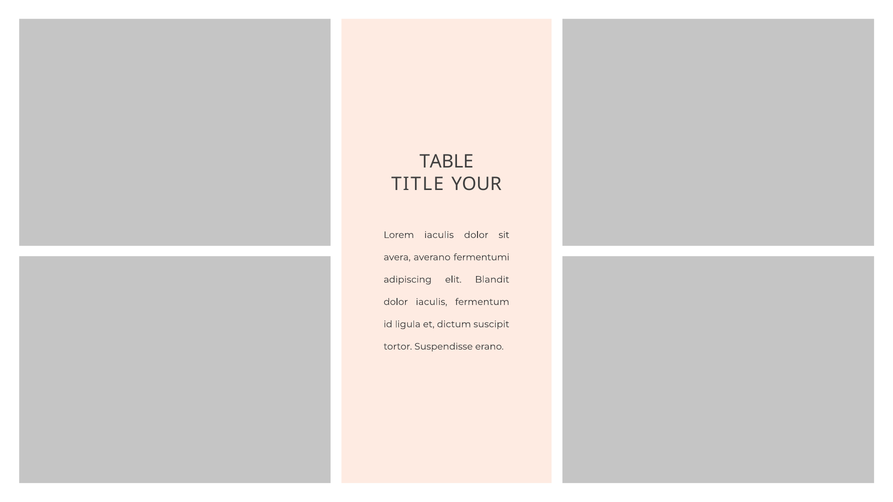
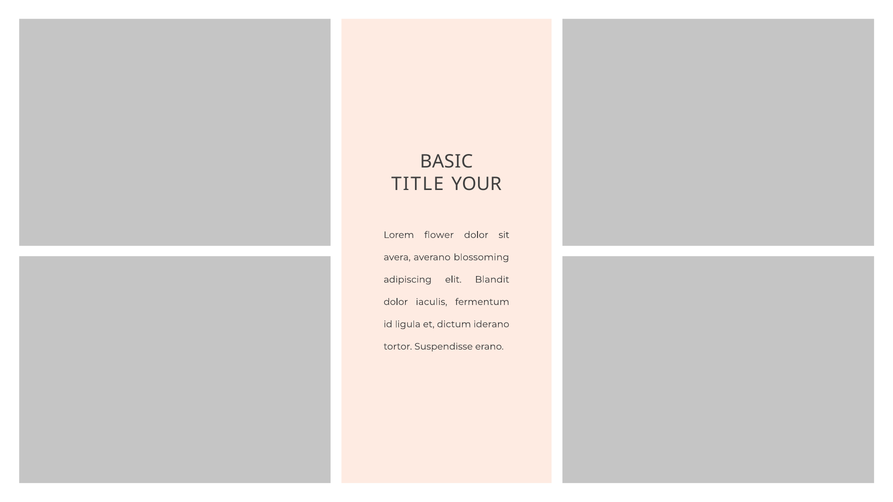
TABLE: TABLE -> BASIC (446, 162)
Lorem iaculis: iaculis -> flower (439, 235)
fermentumi: fermentumi -> blossoming (481, 257)
suscipit: suscipit -> iderano (491, 324)
